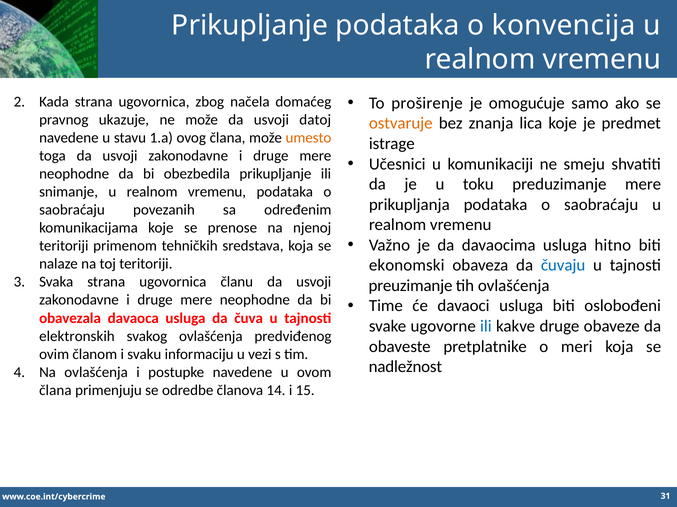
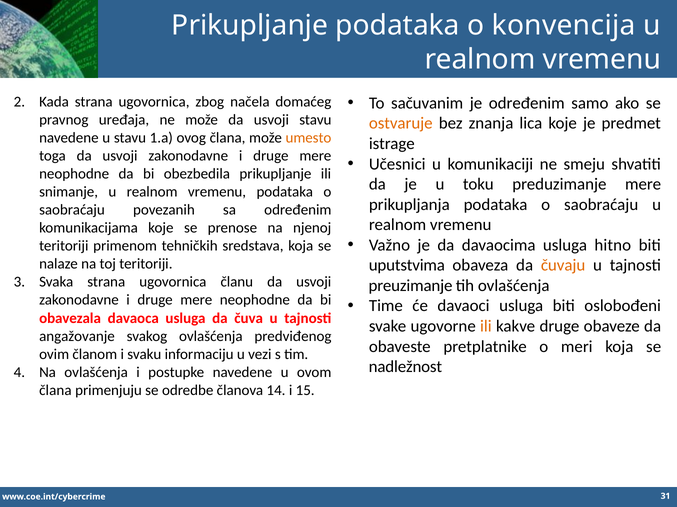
proširenje: proširenje -> sačuvanim (427, 103)
je omogućuje: omogućuje -> određenim (527, 103)
ukazuje: ukazuje -> uređaja (124, 120)
usvoji datoj: datoj -> stavu (315, 120)
ekonomski: ekonomski -> uputstvima (407, 266)
čuvaju colour: blue -> orange (563, 266)
ili colour: blue -> orange (486, 327)
elektronskih: elektronskih -> angažovanje (77, 337)
